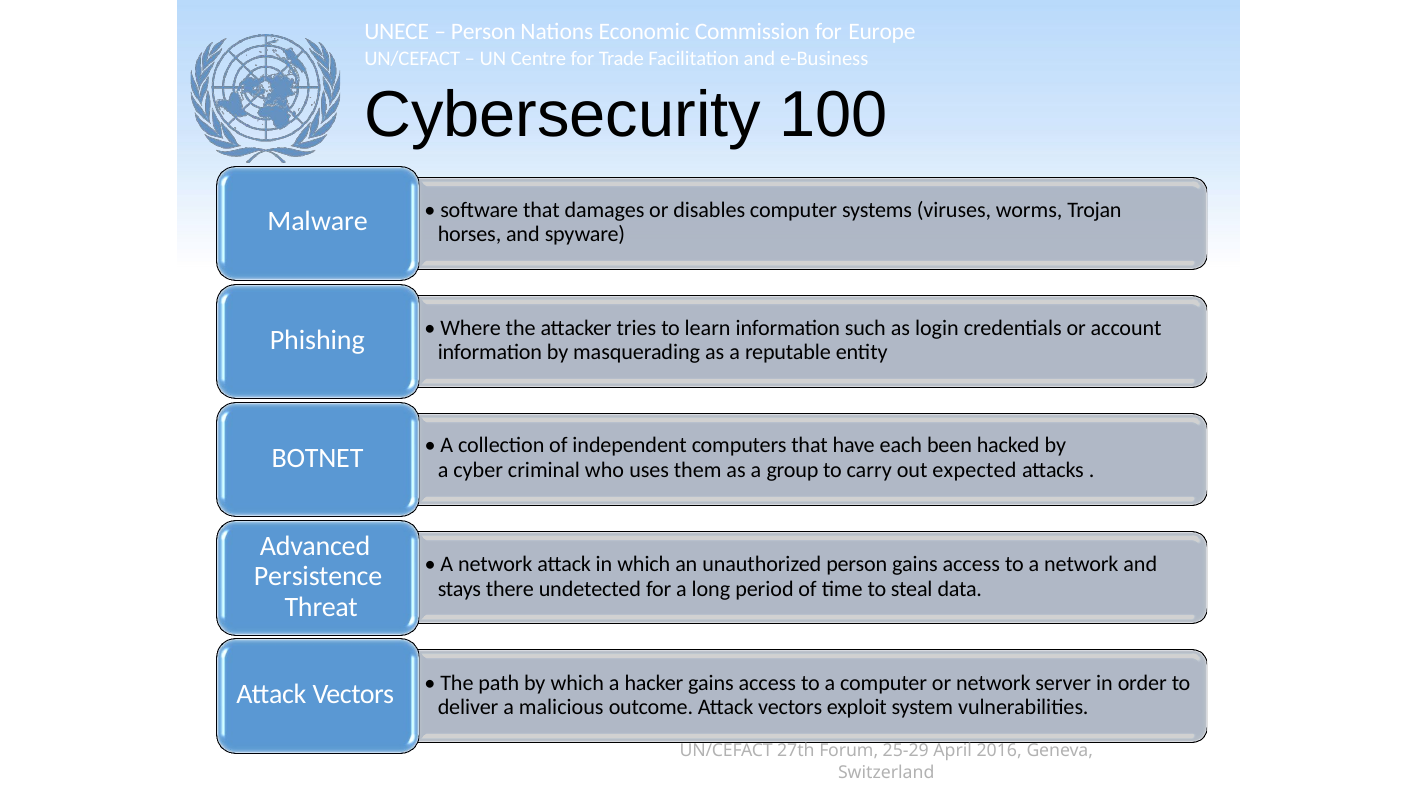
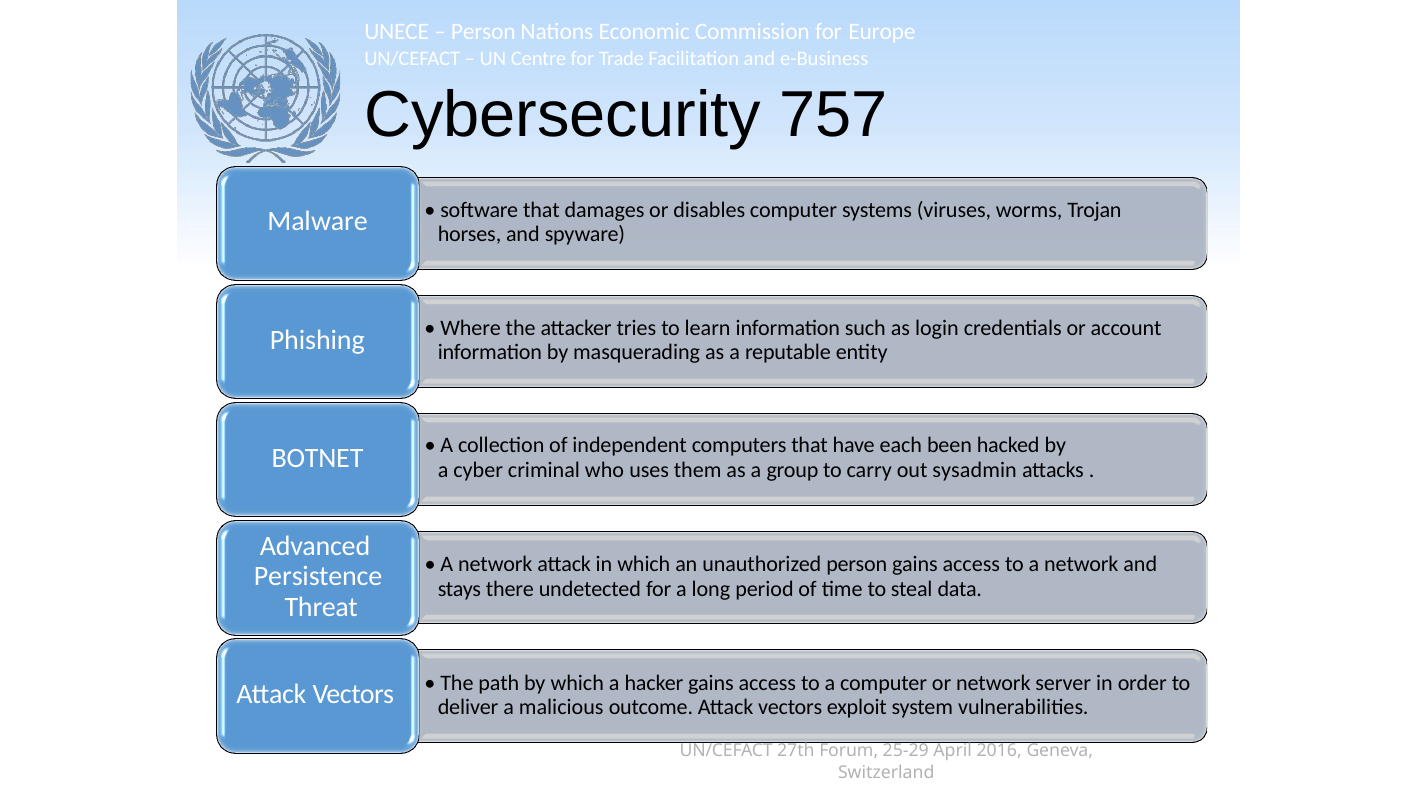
100: 100 -> 757 (834, 115)
expected: expected -> sysadmin (975, 470)
